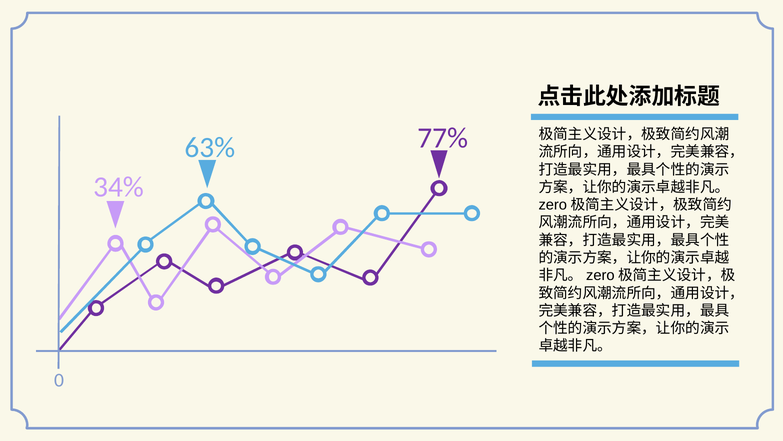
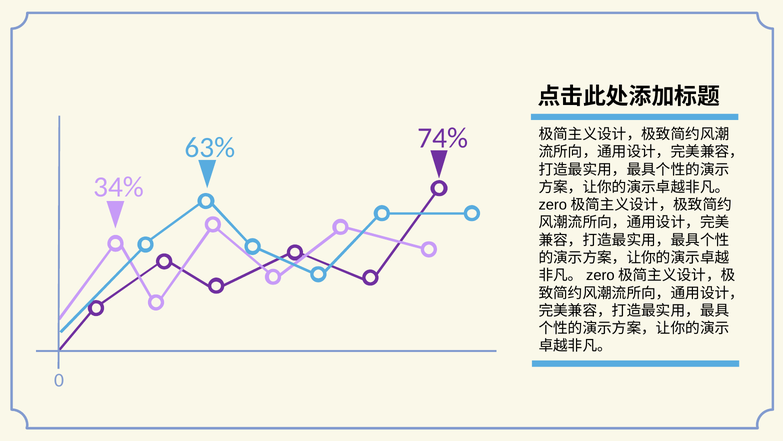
77%: 77% -> 74% (443, 138)
